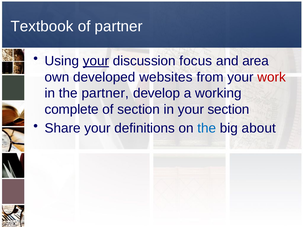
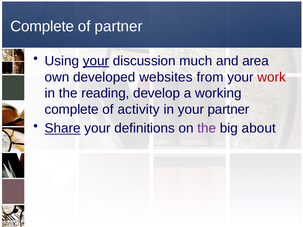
Textbook: Textbook -> Complete (42, 26)
focus: focus -> much (196, 61)
the partner: partner -> reading (105, 93)
of section: section -> activity (139, 110)
your section: section -> partner (229, 110)
Share underline: none -> present (63, 128)
the colour: blue -> purple (207, 128)
